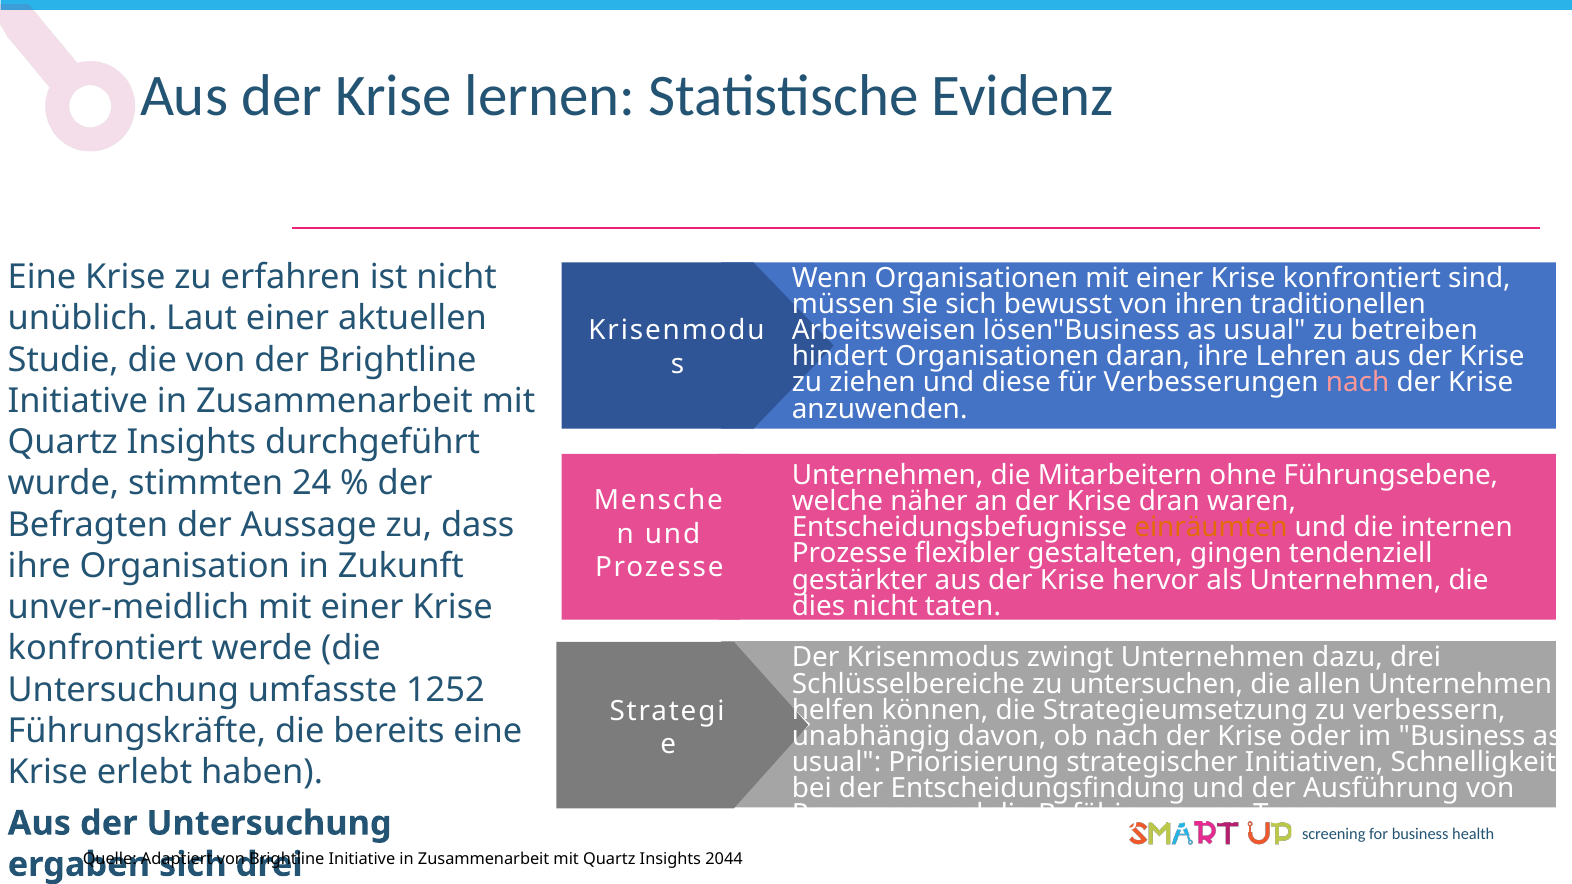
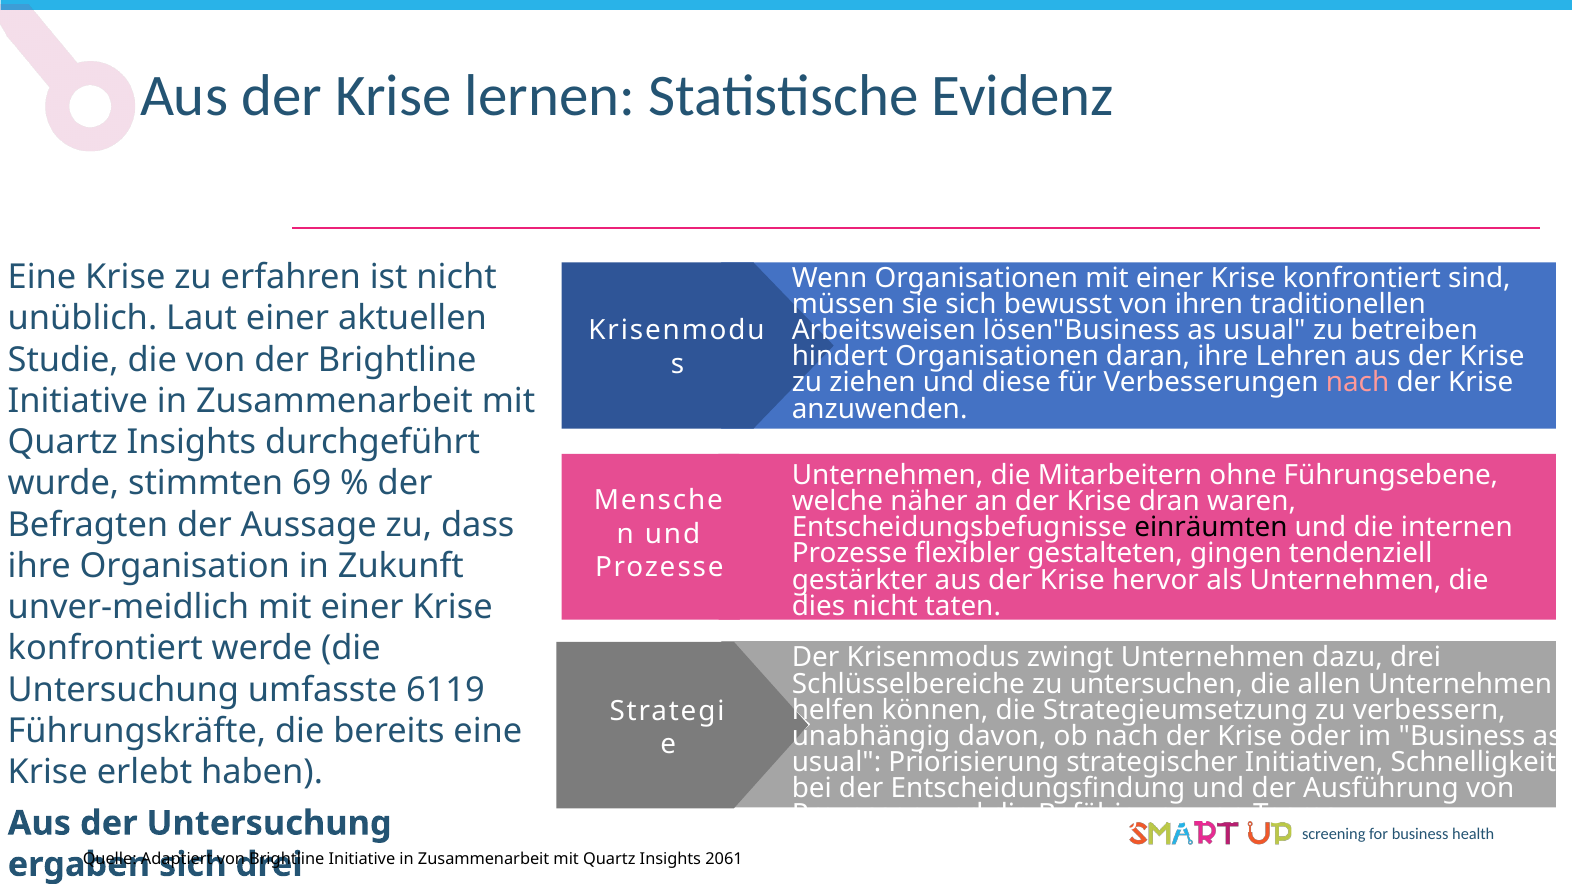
24: 24 -> 69 (312, 484)
einräumten colour: orange -> black (1211, 528)
1252: 1252 -> 6119 (445, 690)
2044: 2044 -> 2061 (724, 859)
